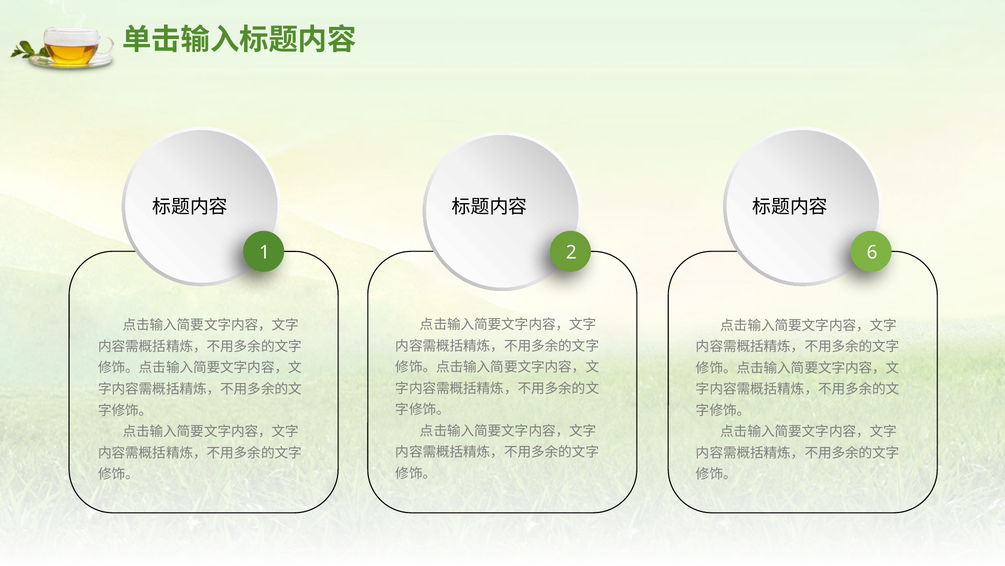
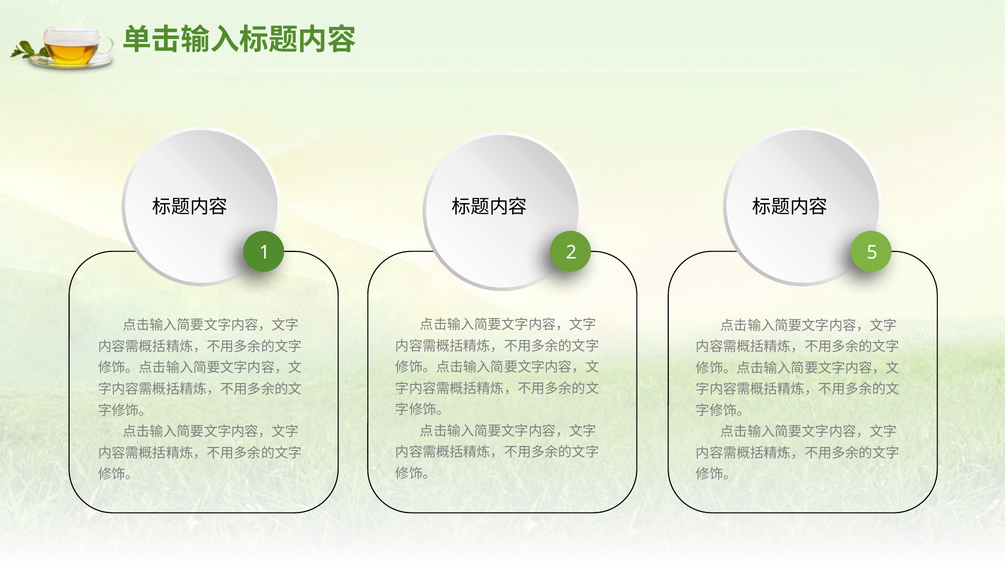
6: 6 -> 5 (872, 252)
